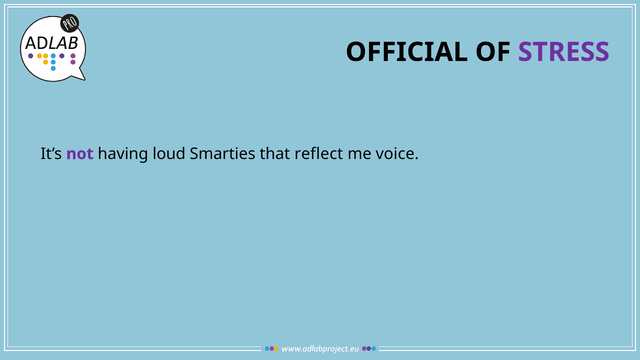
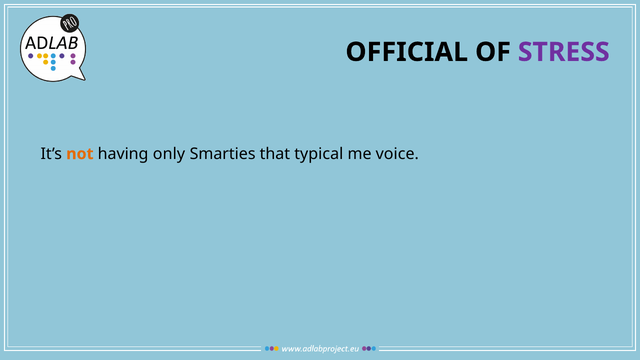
not colour: purple -> orange (80, 154)
loud: loud -> only (169, 154)
reflect: reflect -> typical (319, 154)
